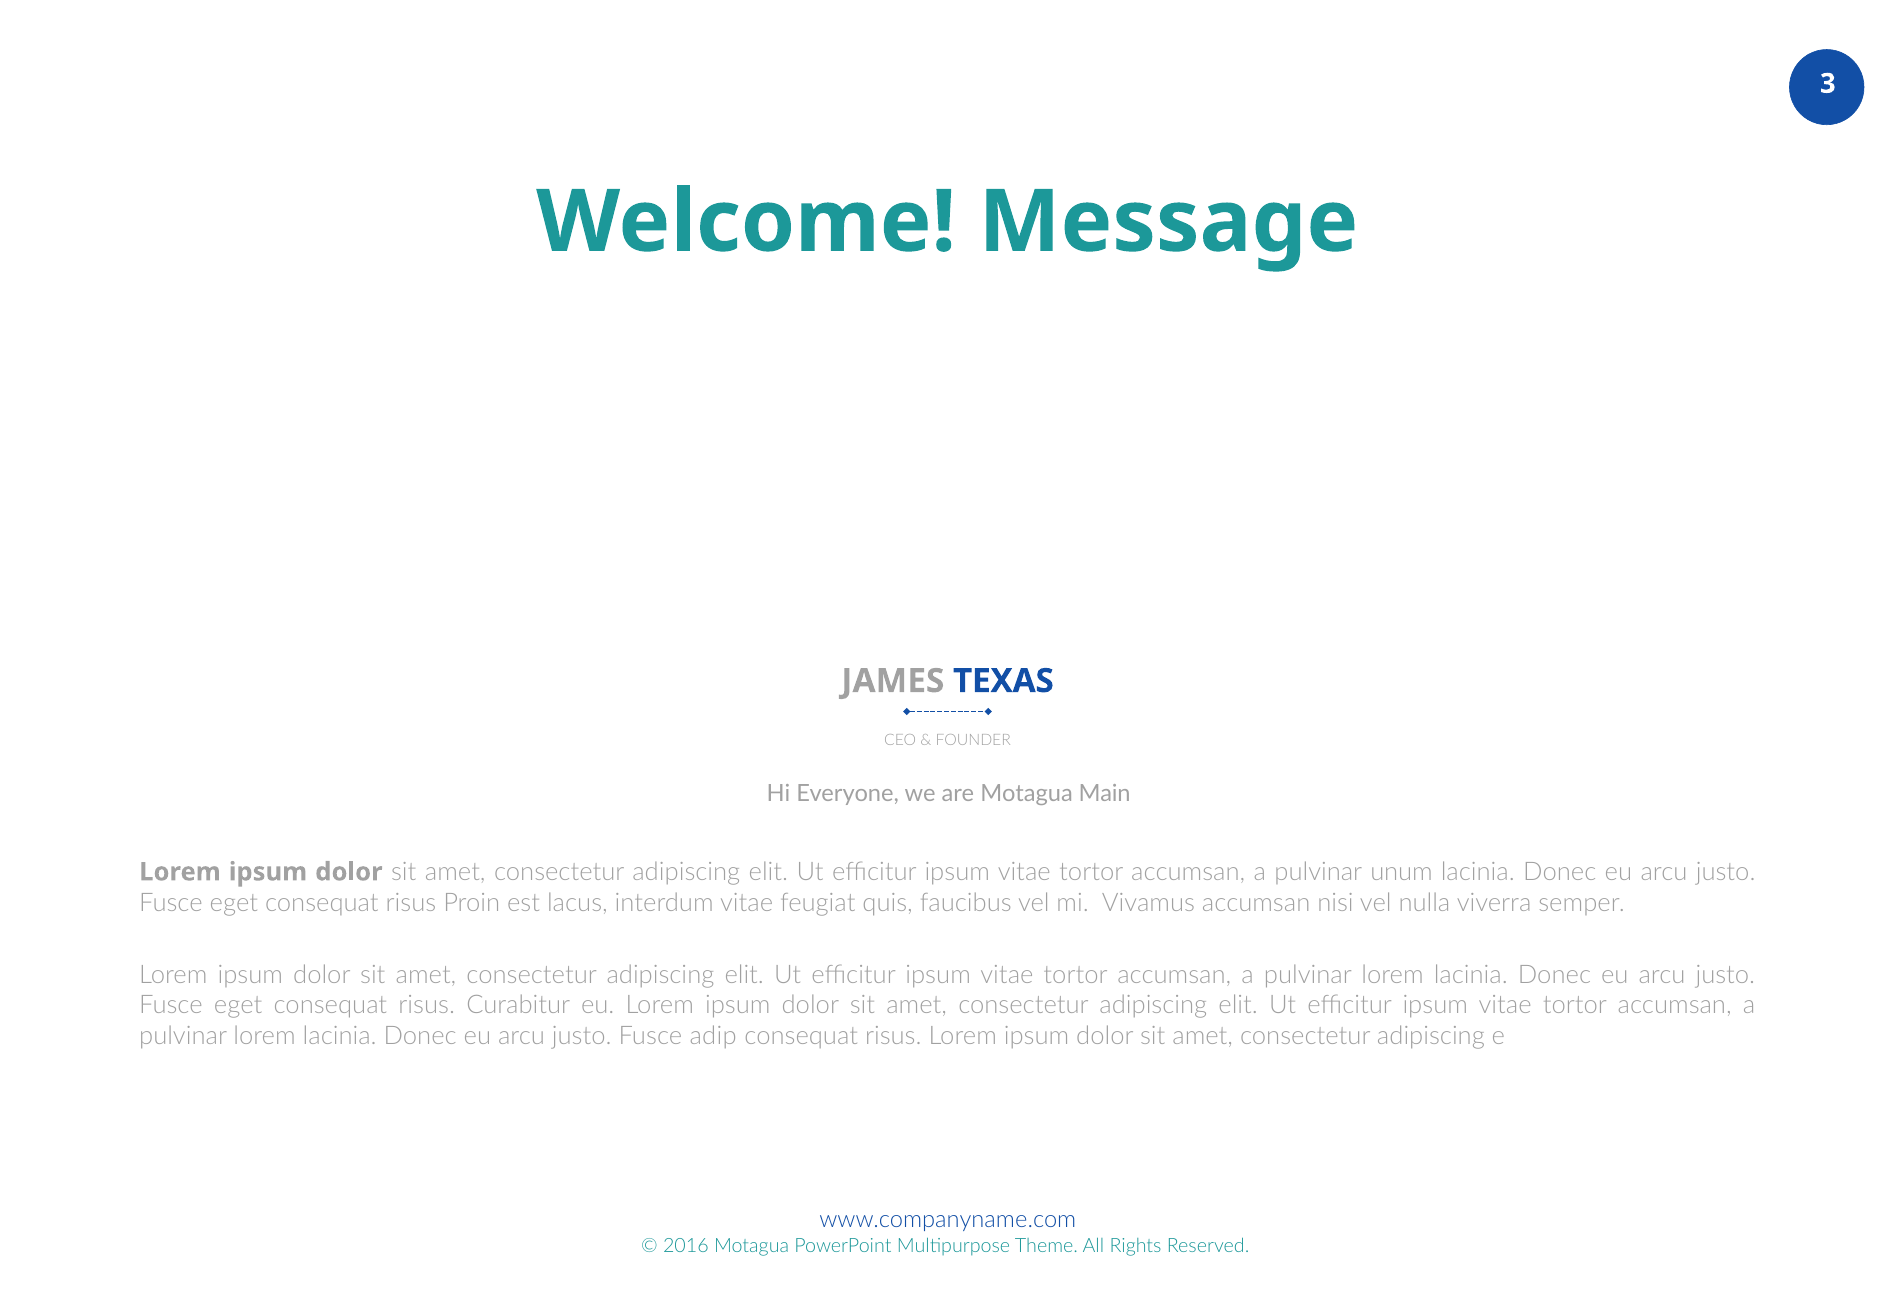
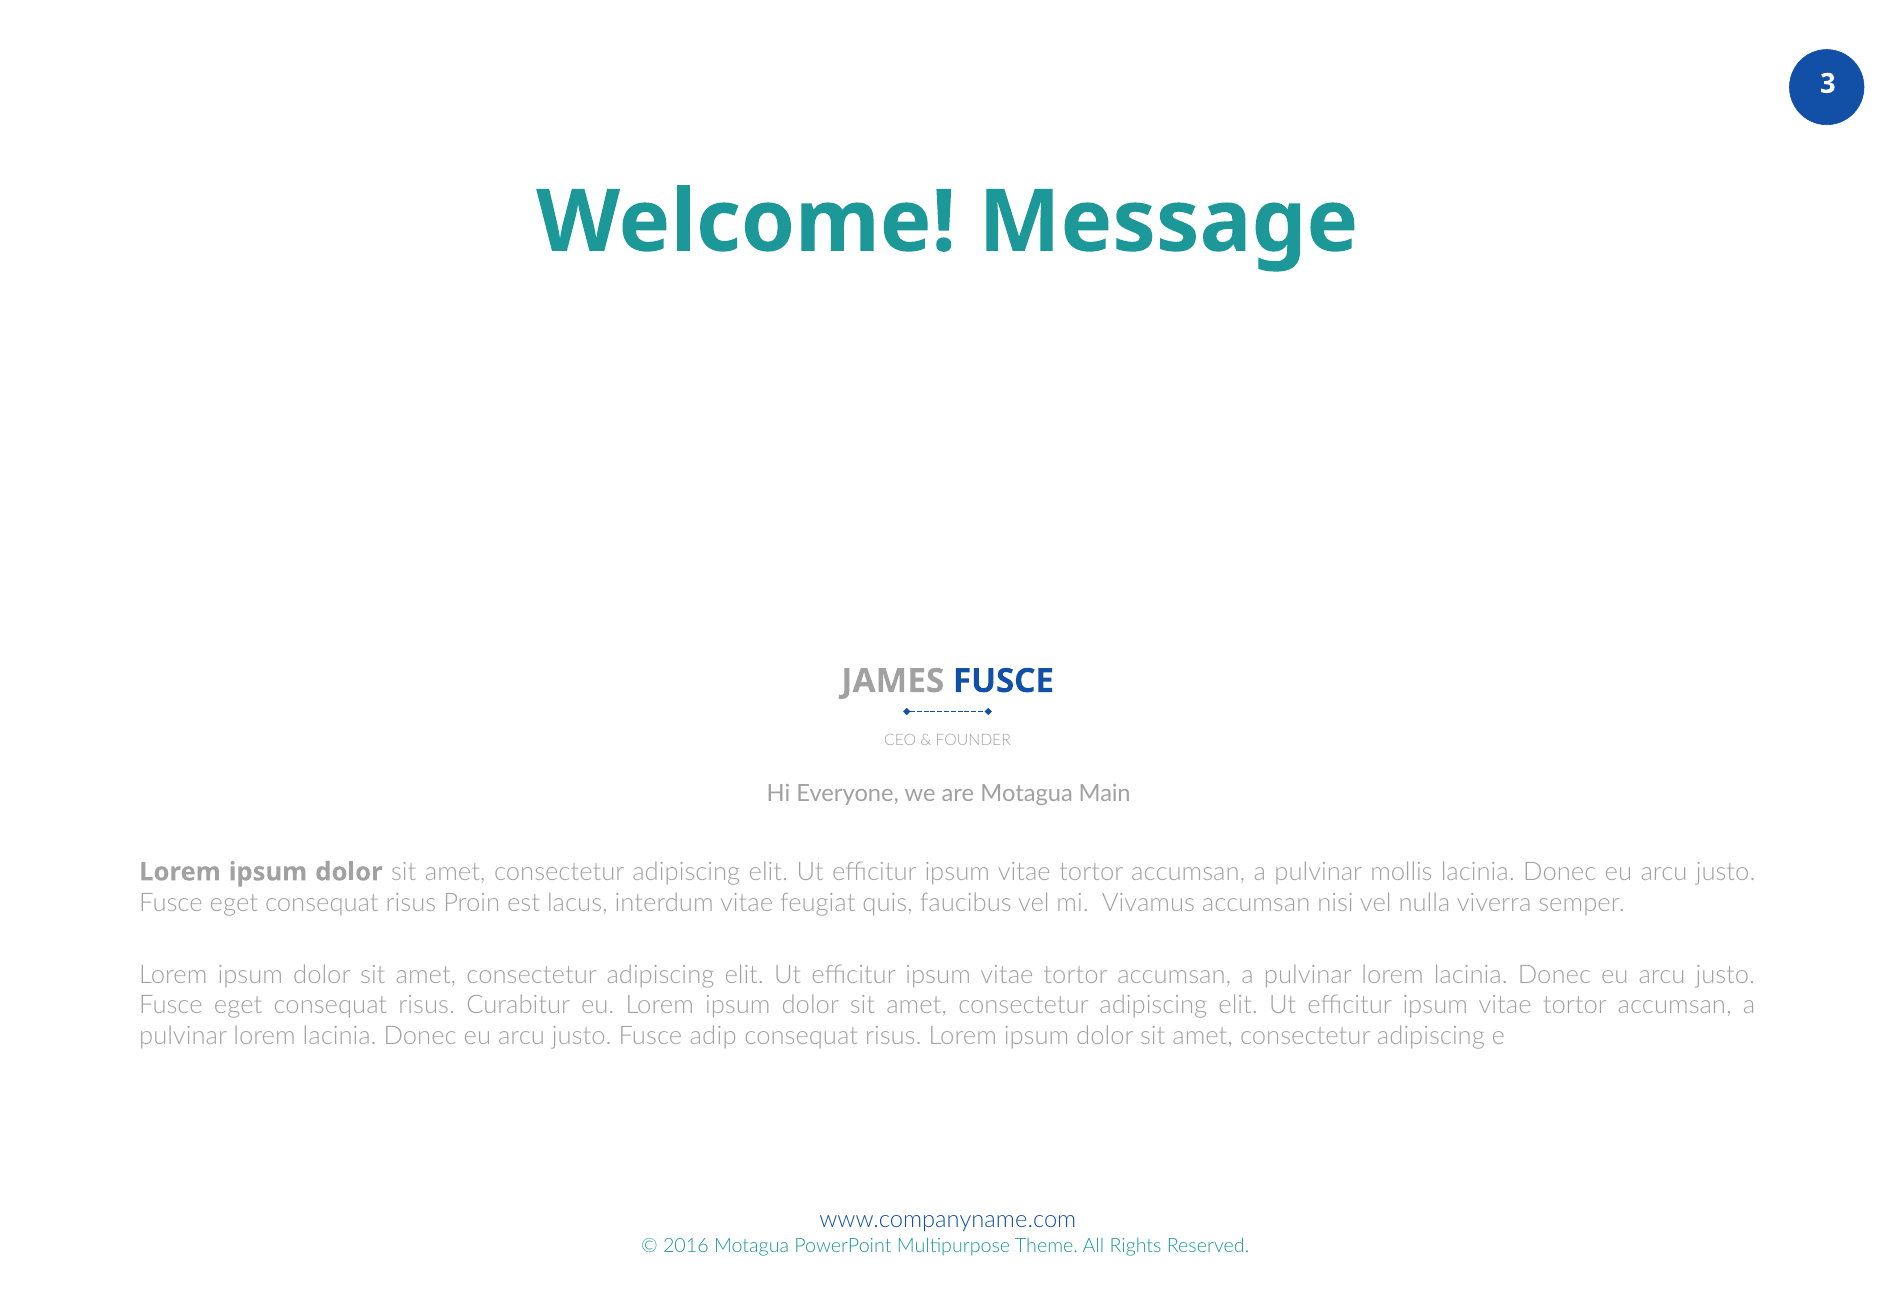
JAMES TEXAS: TEXAS -> FUSCE (1003, 681)
unum: unum -> mollis (1401, 872)
